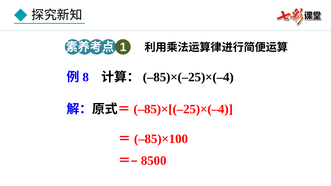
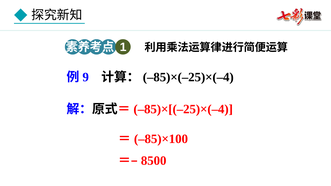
8: 8 -> 9 (86, 77)
